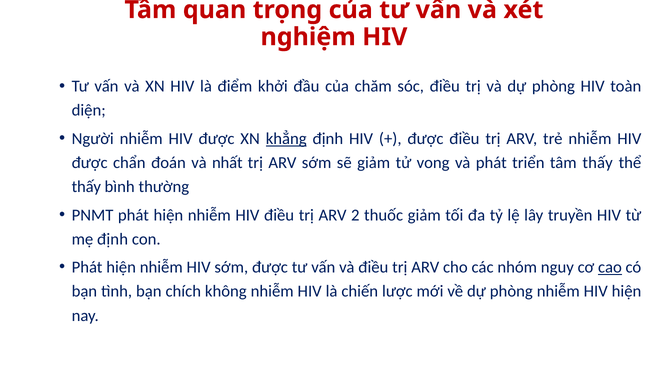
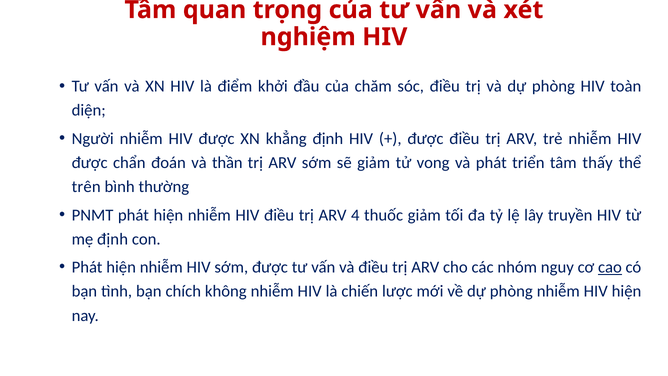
khẳng underline: present -> none (286, 139)
nhất: nhất -> thần (227, 163)
thấy: thấy -> trên (86, 187)
2: 2 -> 4 (355, 215)
